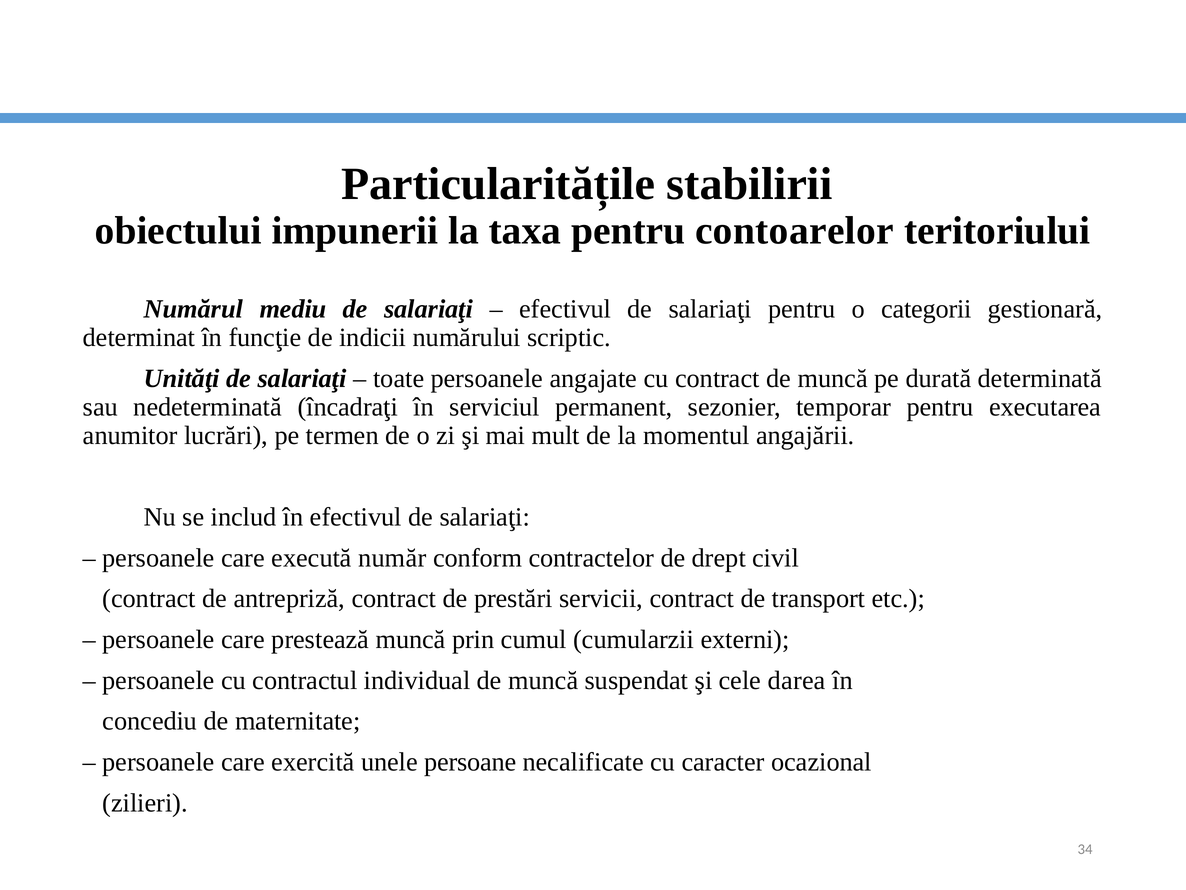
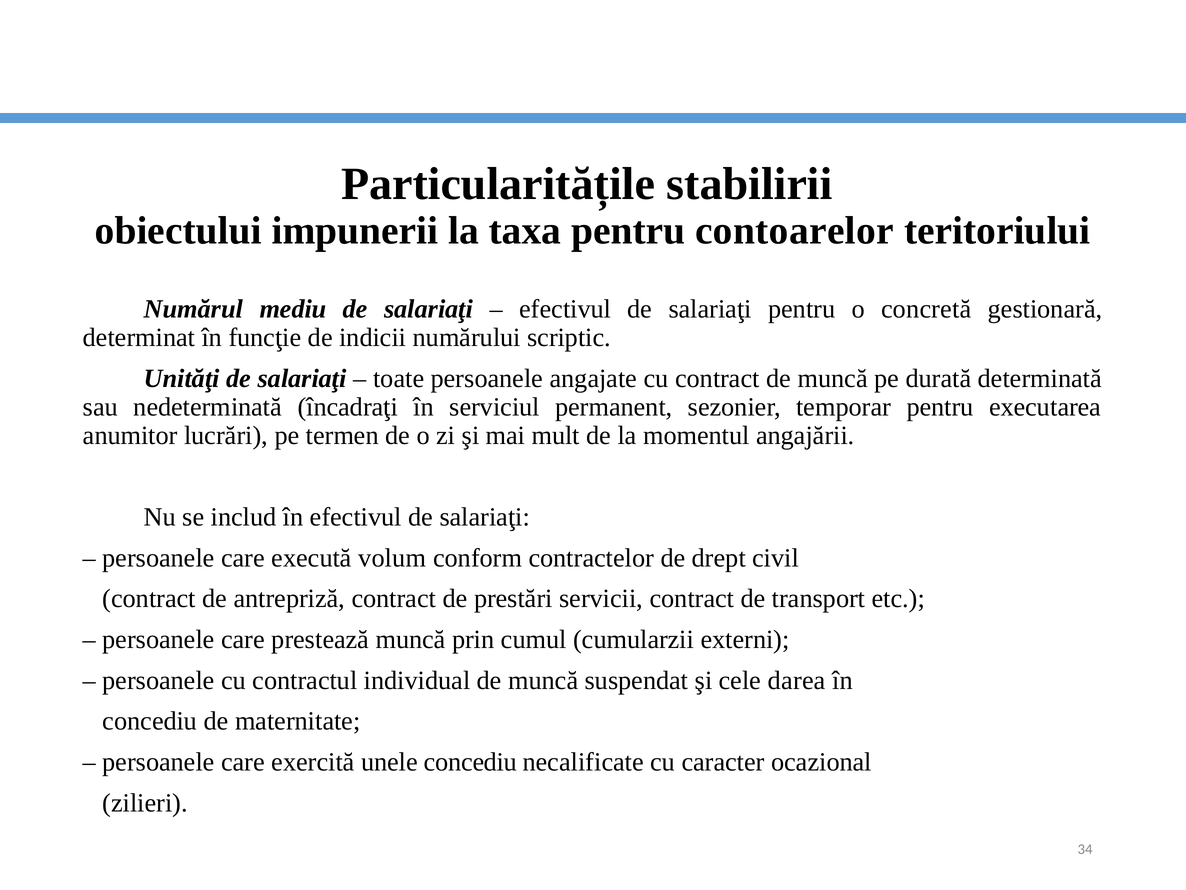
categorii: categorii -> concretă (926, 309)
număr: număr -> volum (392, 558)
unele persoane: persoane -> concediu (470, 762)
